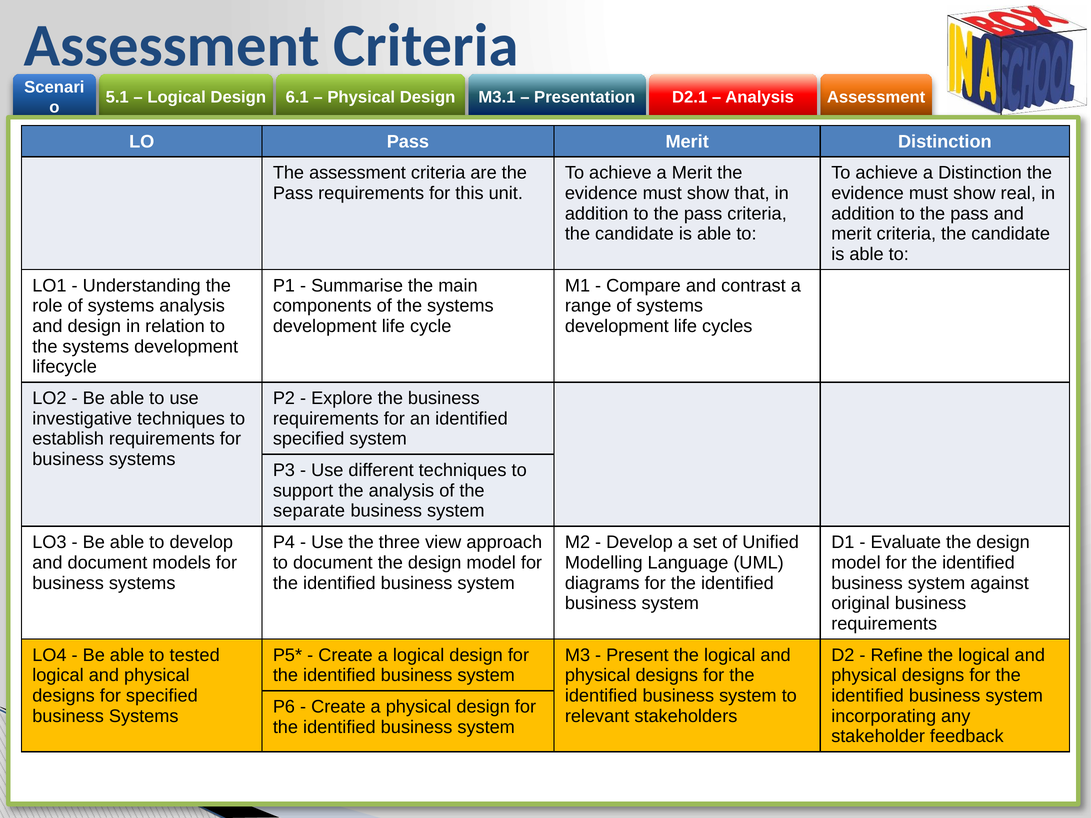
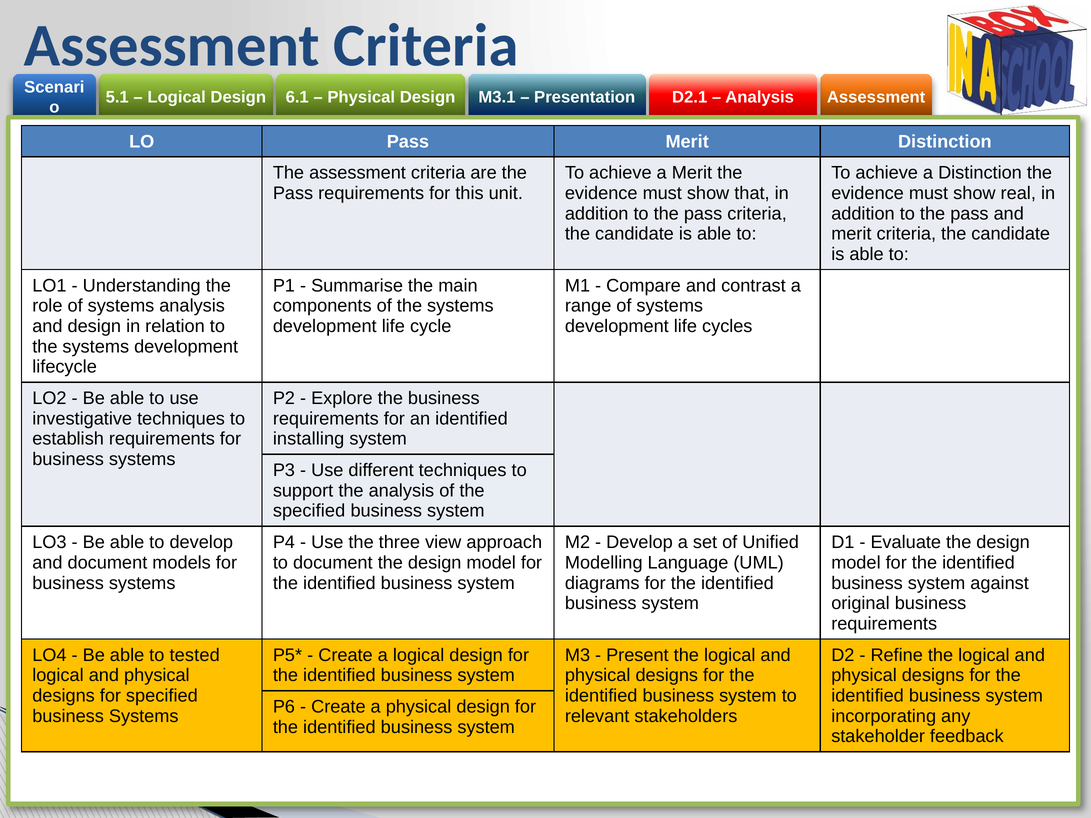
specified: specified -> installing (309, 439)
separate: separate -> specified (309, 511)
